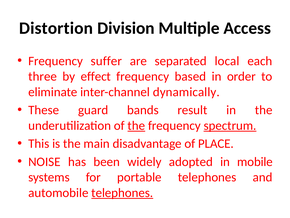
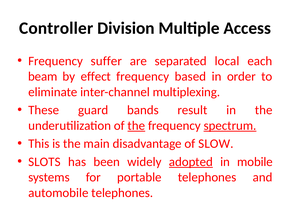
Distortion: Distortion -> Controller (56, 28)
three: three -> beam (43, 76)
dynamically: dynamically -> multiplexing (186, 92)
PLACE: PLACE -> SLOW (216, 143)
NOISE: NOISE -> SLOTS (44, 161)
adopted underline: none -> present (191, 161)
telephones underline: present -> none (122, 192)
